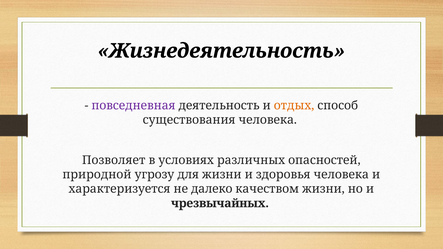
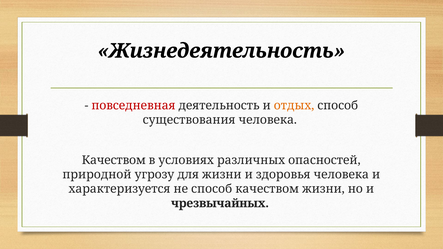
повседневная colour: purple -> red (133, 106)
Позволяет: Позволяет -> Качеством (114, 160)
не далеко: далеко -> способ (212, 189)
